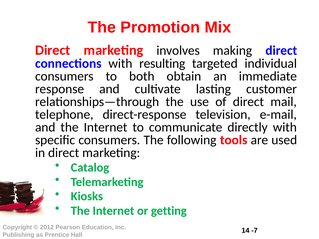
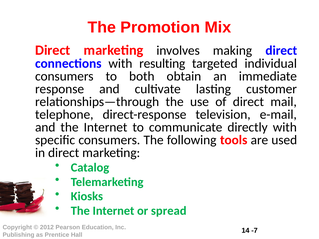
getting: getting -> spread (169, 211)
